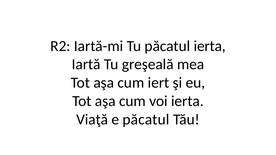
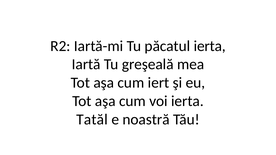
Viaţă: Viaţă -> Tatăl (92, 120)
e păcatul: păcatul -> noastră (146, 120)
